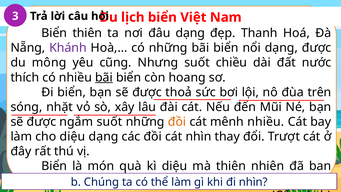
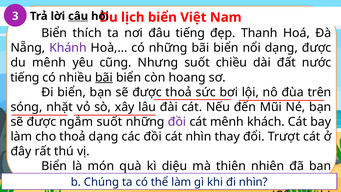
câu underline: none -> present (78, 16)
Biển thiên: thiên -> thích (87, 33)
đâu dạng: dạng -> tiếng (190, 33)
du mông: mông -> mênh (49, 63)
thích: thích -> tiếng (25, 77)
đồi colour: orange -> purple (177, 122)
mênh nhiều: nhiều -> khách (266, 122)
cho diệu: diệu -> thoả (73, 136)
